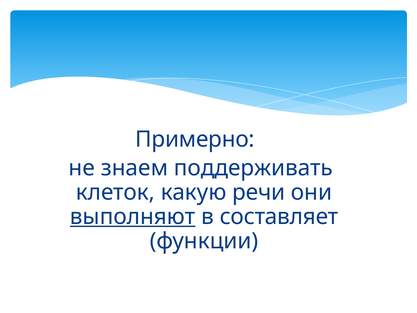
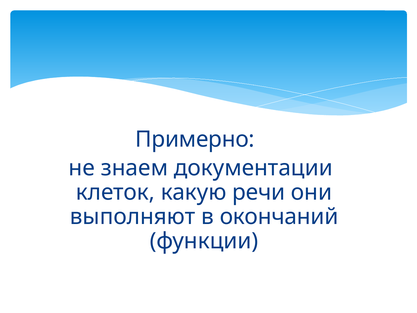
поддерживать: поддерживать -> документации (253, 168)
выполняют underline: present -> none (133, 217)
составляет: составляет -> окончаний (279, 217)
